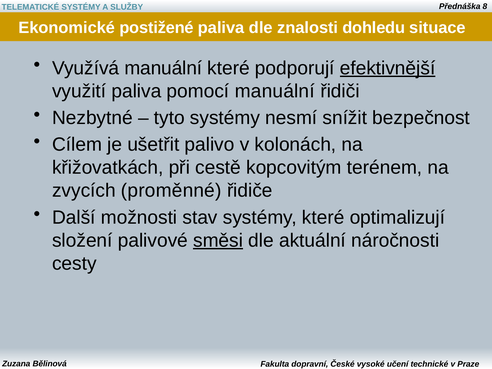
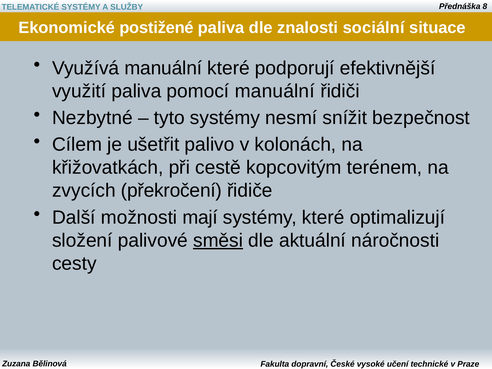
dohledu: dohledu -> sociální (374, 28)
efektivnější underline: present -> none (388, 68)
proměnné: proměnné -> překročení (171, 191)
stav: stav -> mají (200, 217)
